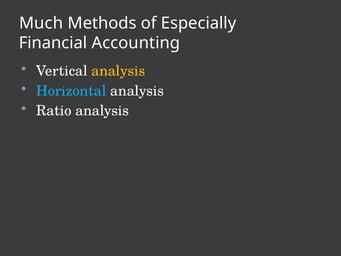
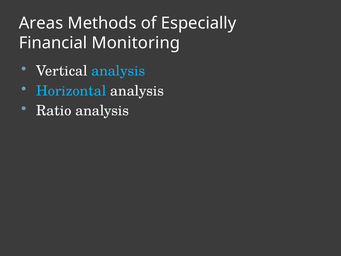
Much: Much -> Areas (41, 23)
Accounting: Accounting -> Monitoring (136, 43)
analysis colour: yellow -> light blue (118, 71)
